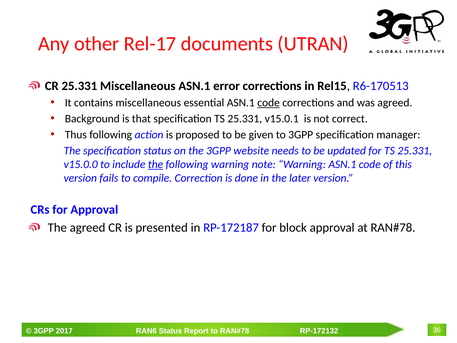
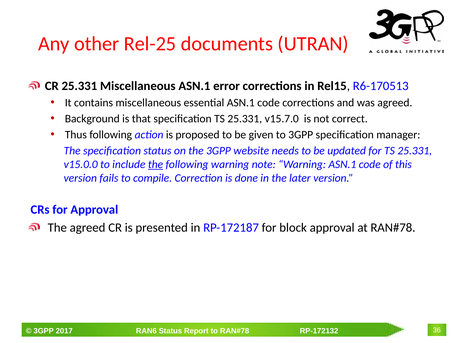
Rel-17: Rel-17 -> Rel-25 (150, 44)
code underline: present -> none (269, 103)
v15.0.1: v15.0.1 -> v15.7.0 (282, 119)
